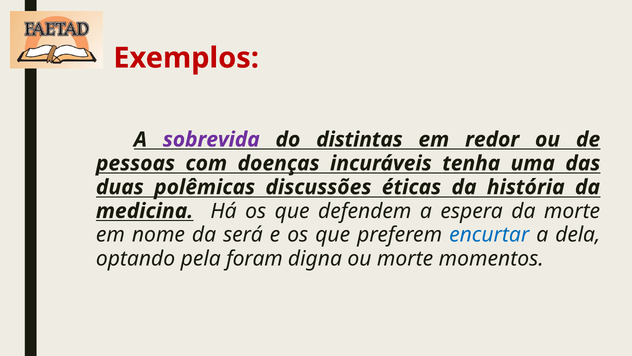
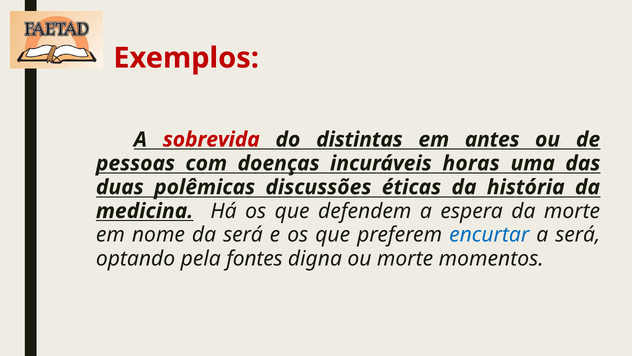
sobrevida colour: purple -> red (211, 139)
redor: redor -> antes (492, 139)
tenha: tenha -> horas (471, 163)
a dela: dela -> será (578, 235)
foram: foram -> fontes (254, 258)
